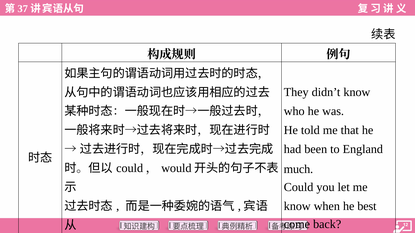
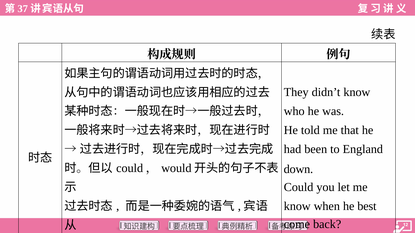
much: much -> down (298, 169)
